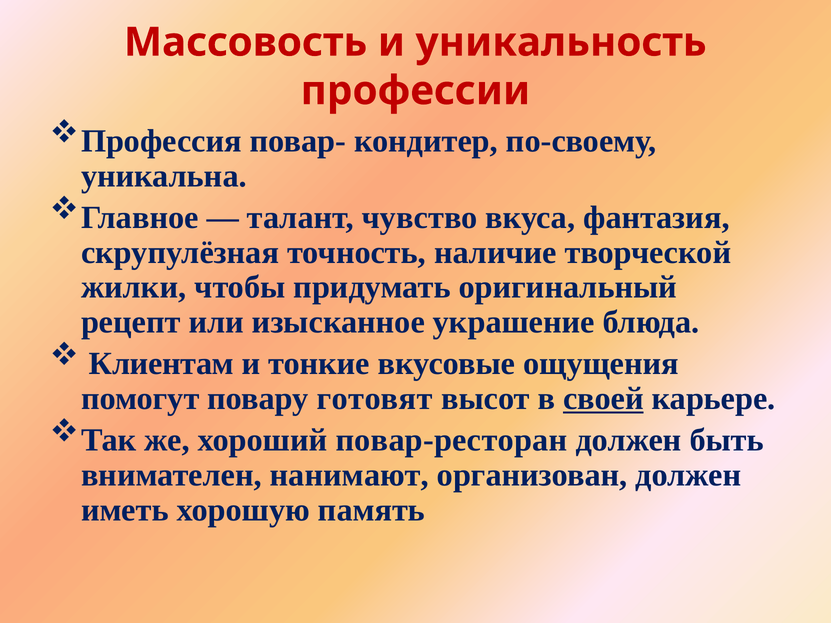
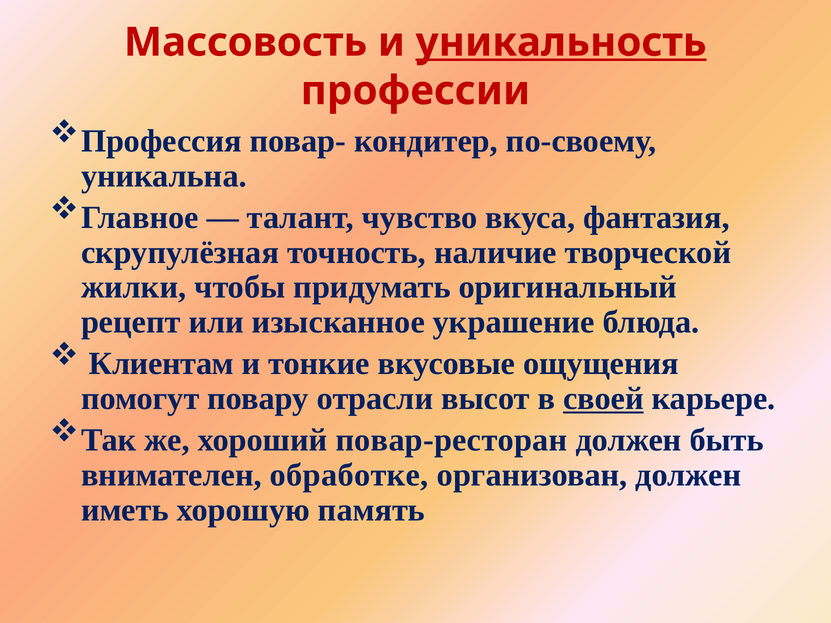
уникальность underline: none -> present (561, 42)
готовят: готовят -> отрасли (375, 399)
нанимают: нанимают -> обработке (349, 475)
